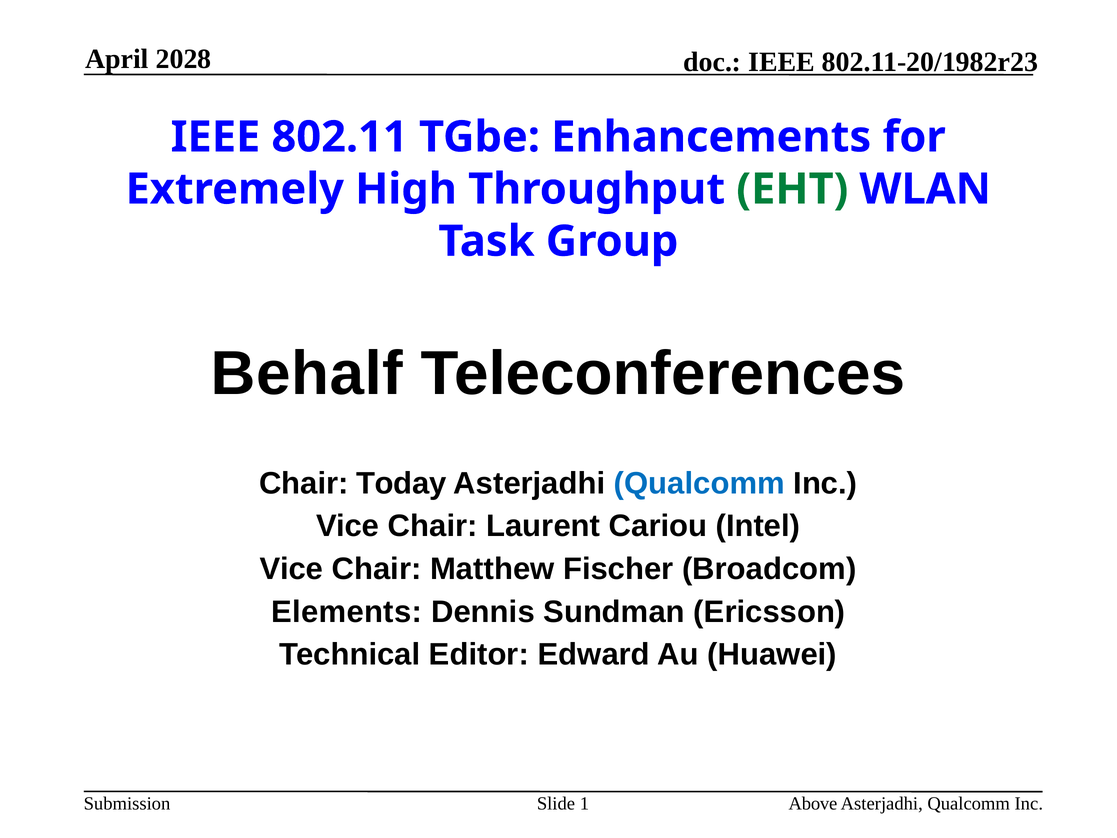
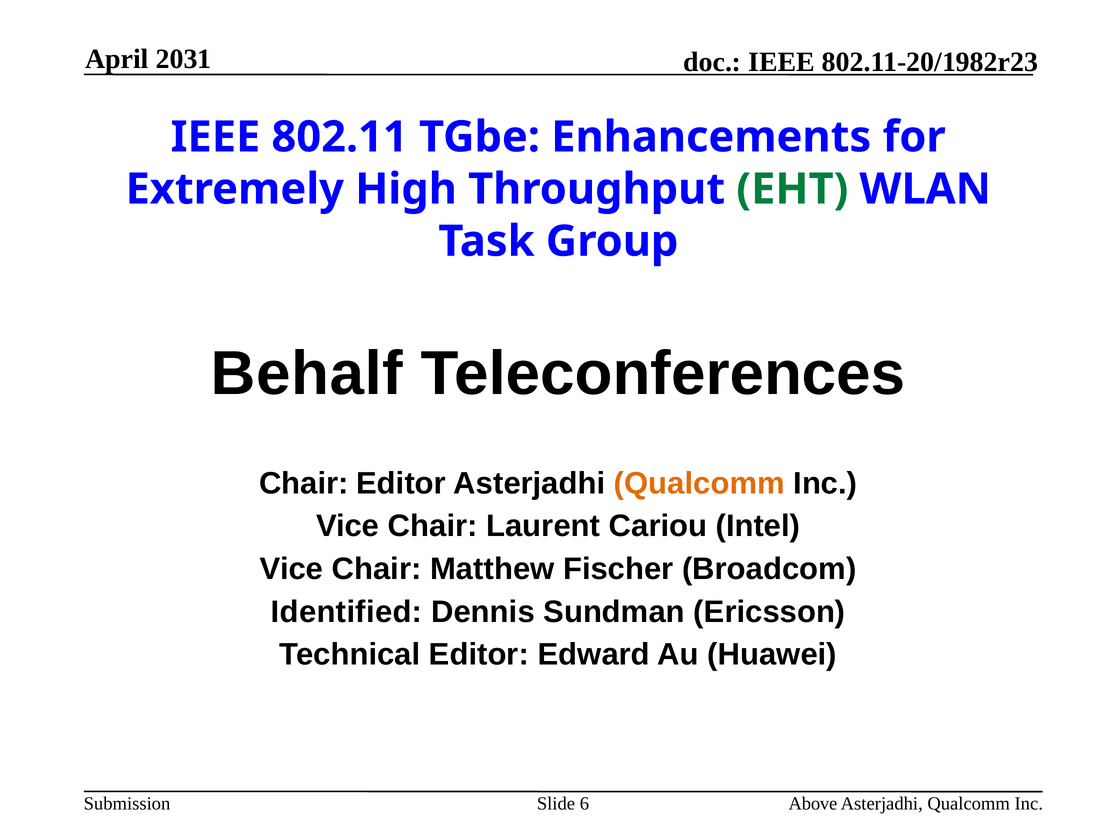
2028: 2028 -> 2031 (184, 59)
Chair Today: Today -> Editor (401, 483)
Qualcomm colour: blue -> orange (699, 483)
Elements: Elements -> Identified (347, 612)
1: 1 -> 6 (584, 803)
